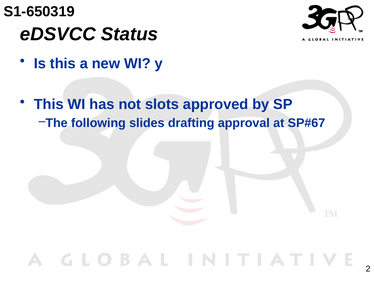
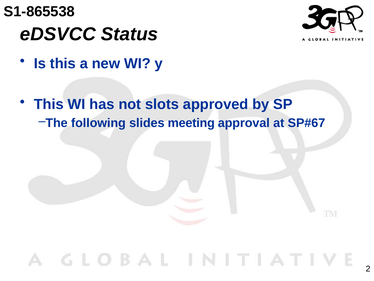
S1-650319: S1-650319 -> S1-865538 (39, 12)
drafting: drafting -> meeting (191, 123)
